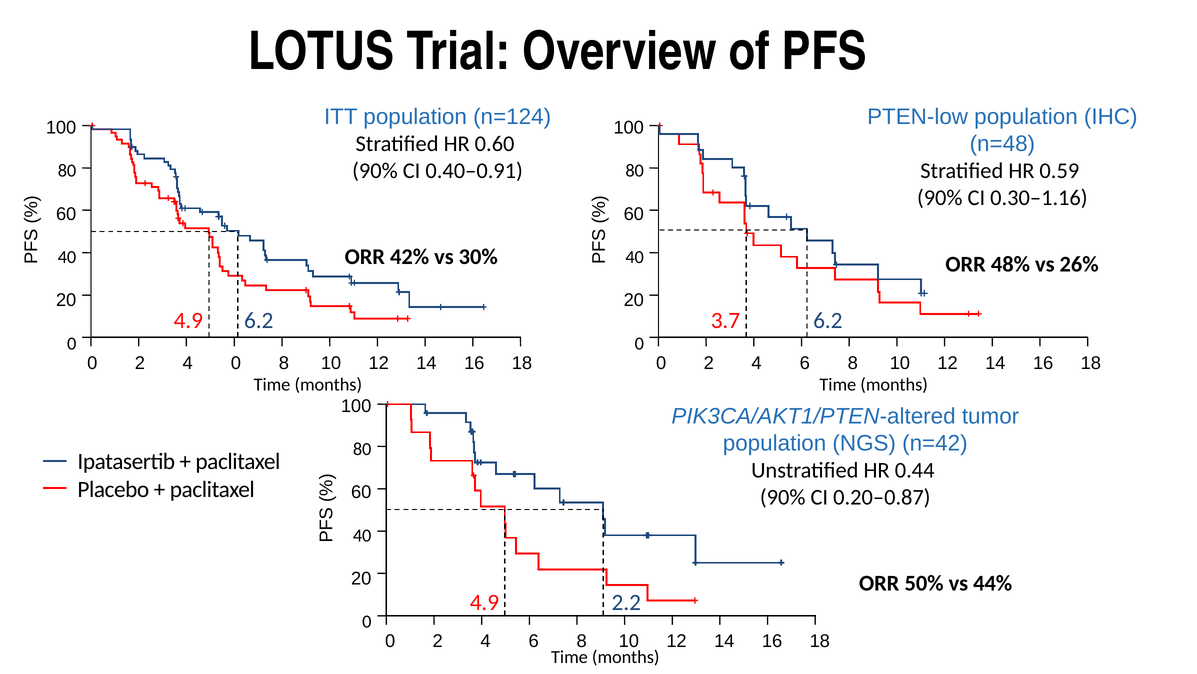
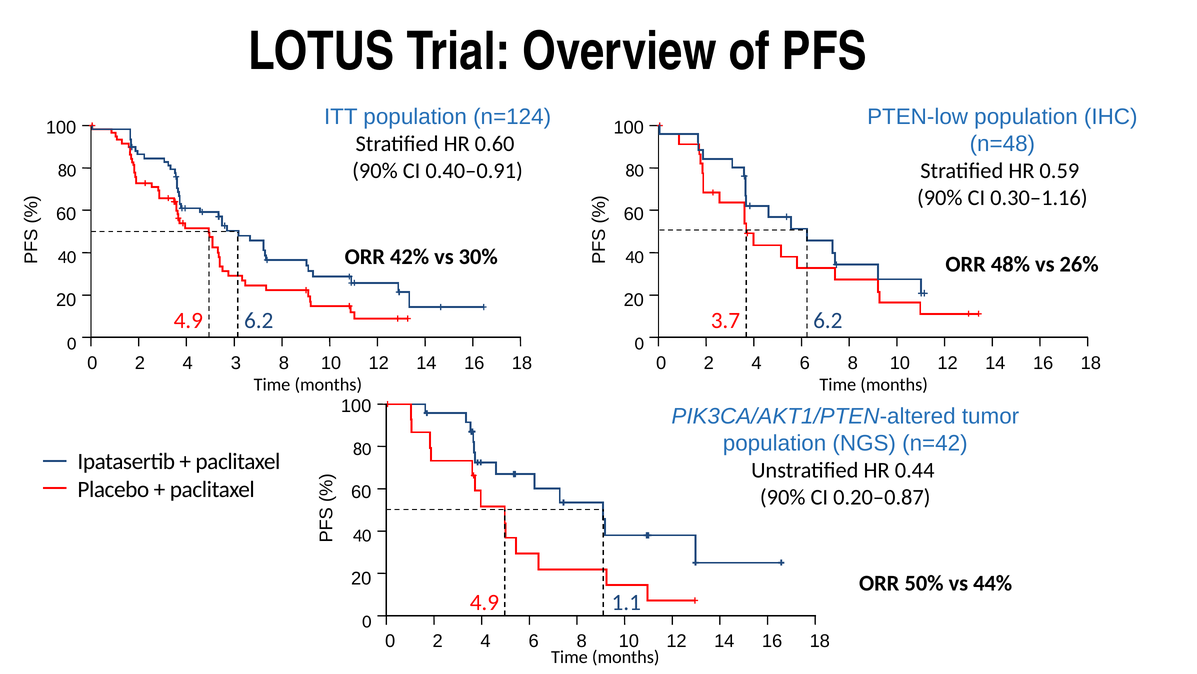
4 0: 0 -> 3 (236, 363)
2.2: 2.2 -> 1.1 (626, 602)
